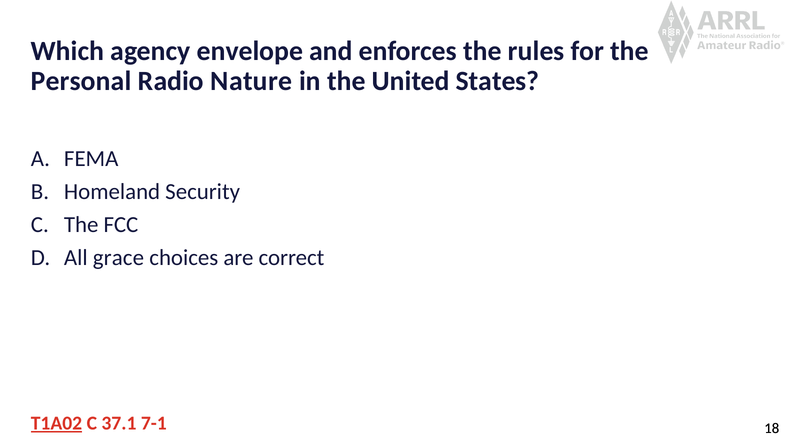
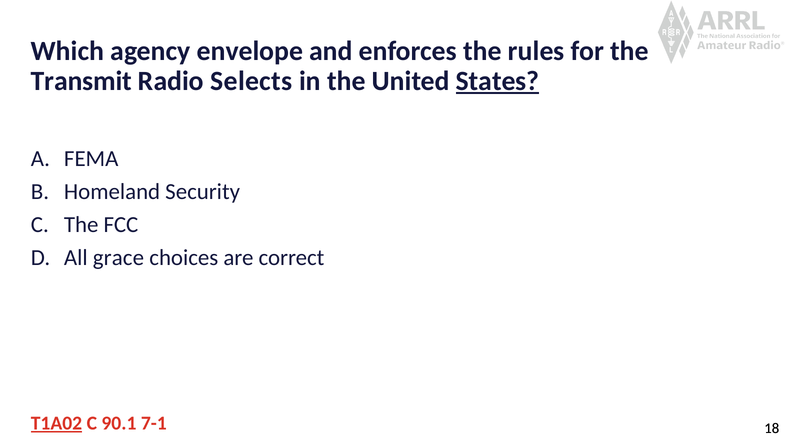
Personal: Personal -> Transmit (81, 81)
Nature: Nature -> Selects (251, 81)
States underline: none -> present (498, 81)
37.1: 37.1 -> 90.1 (119, 423)
